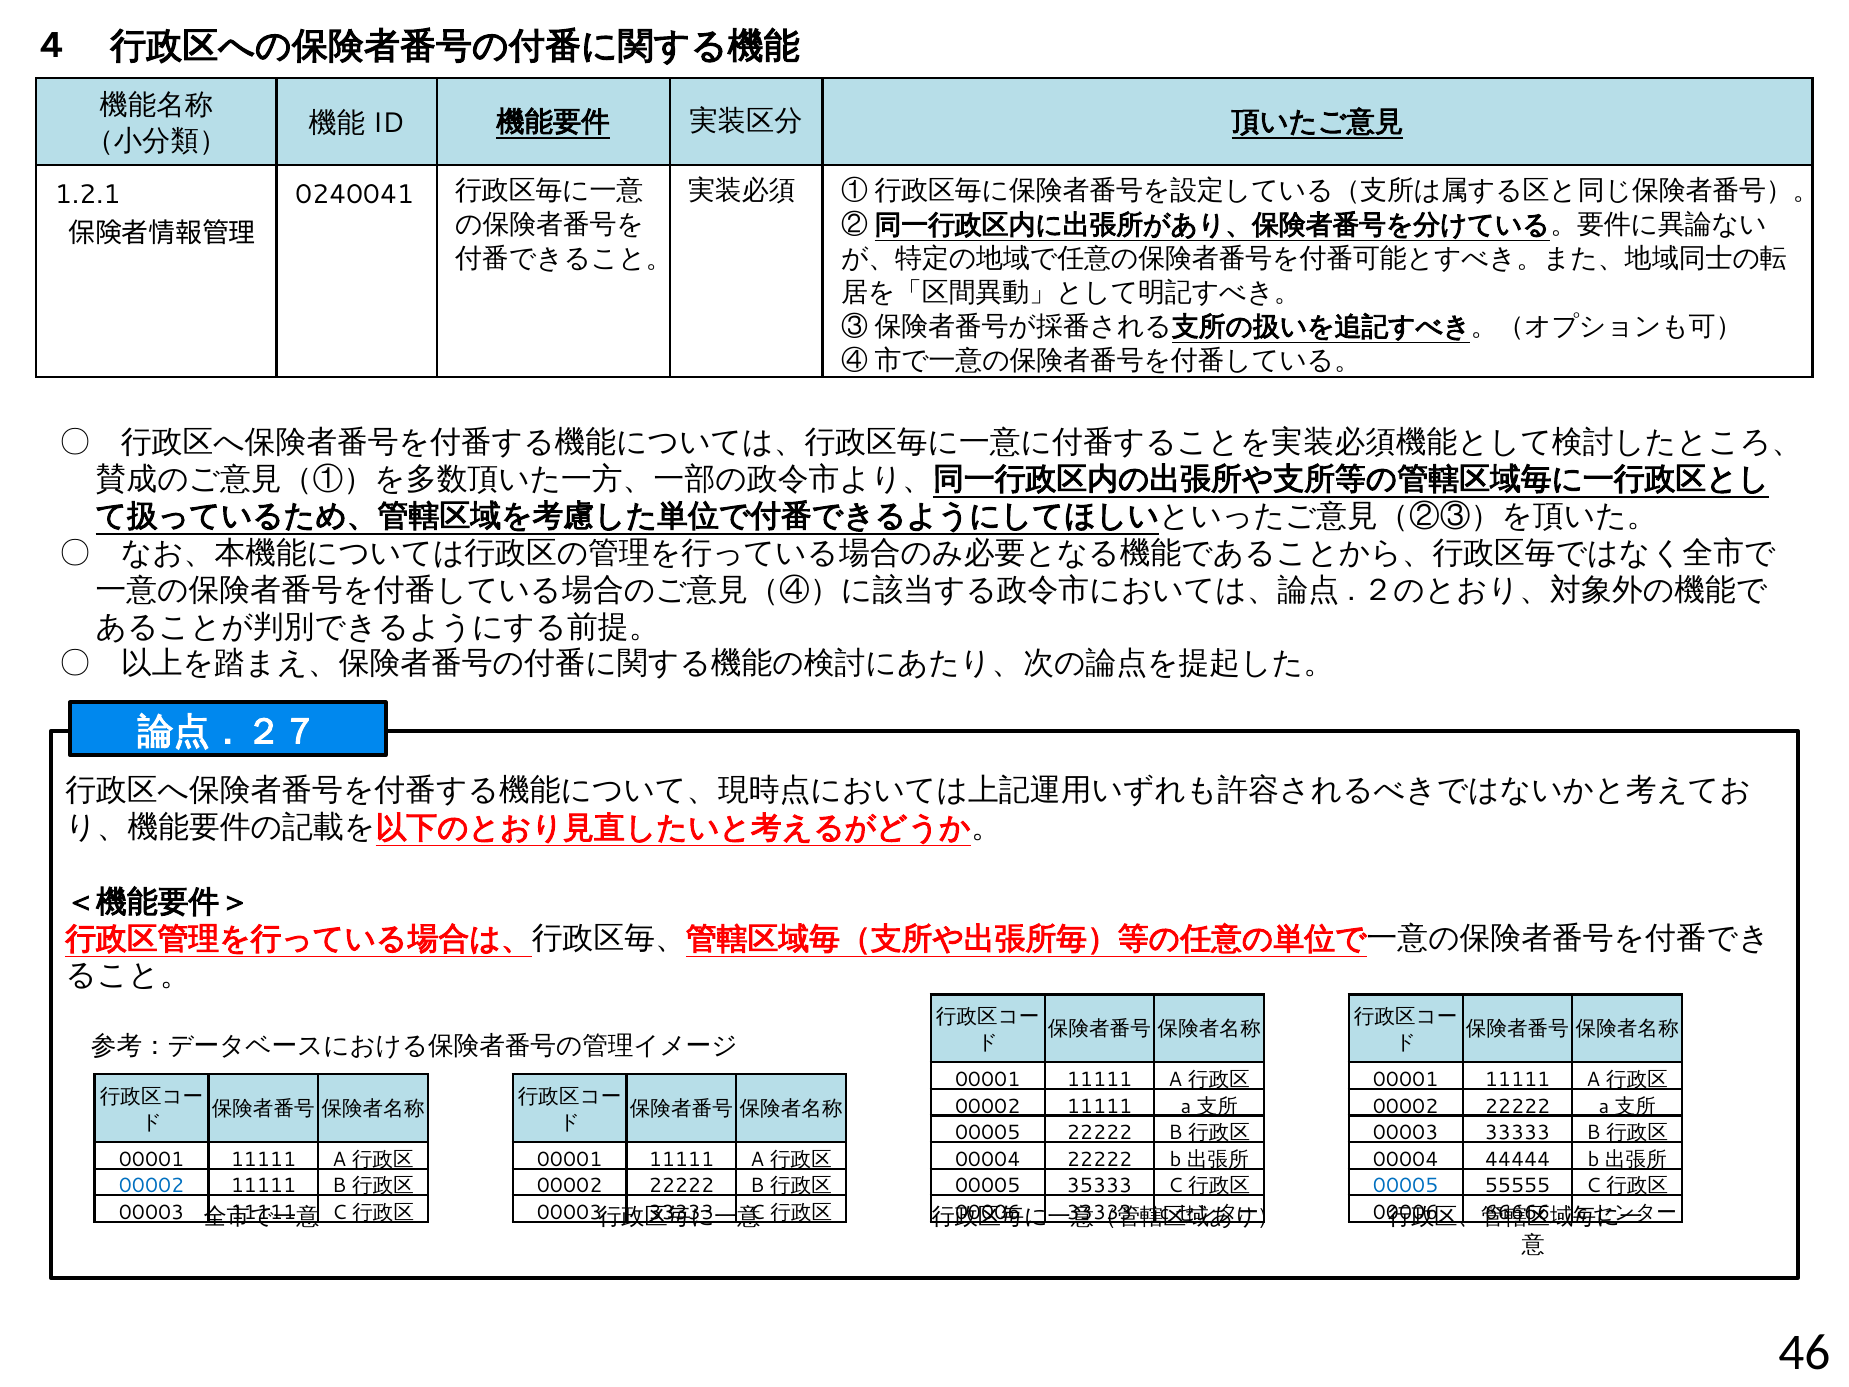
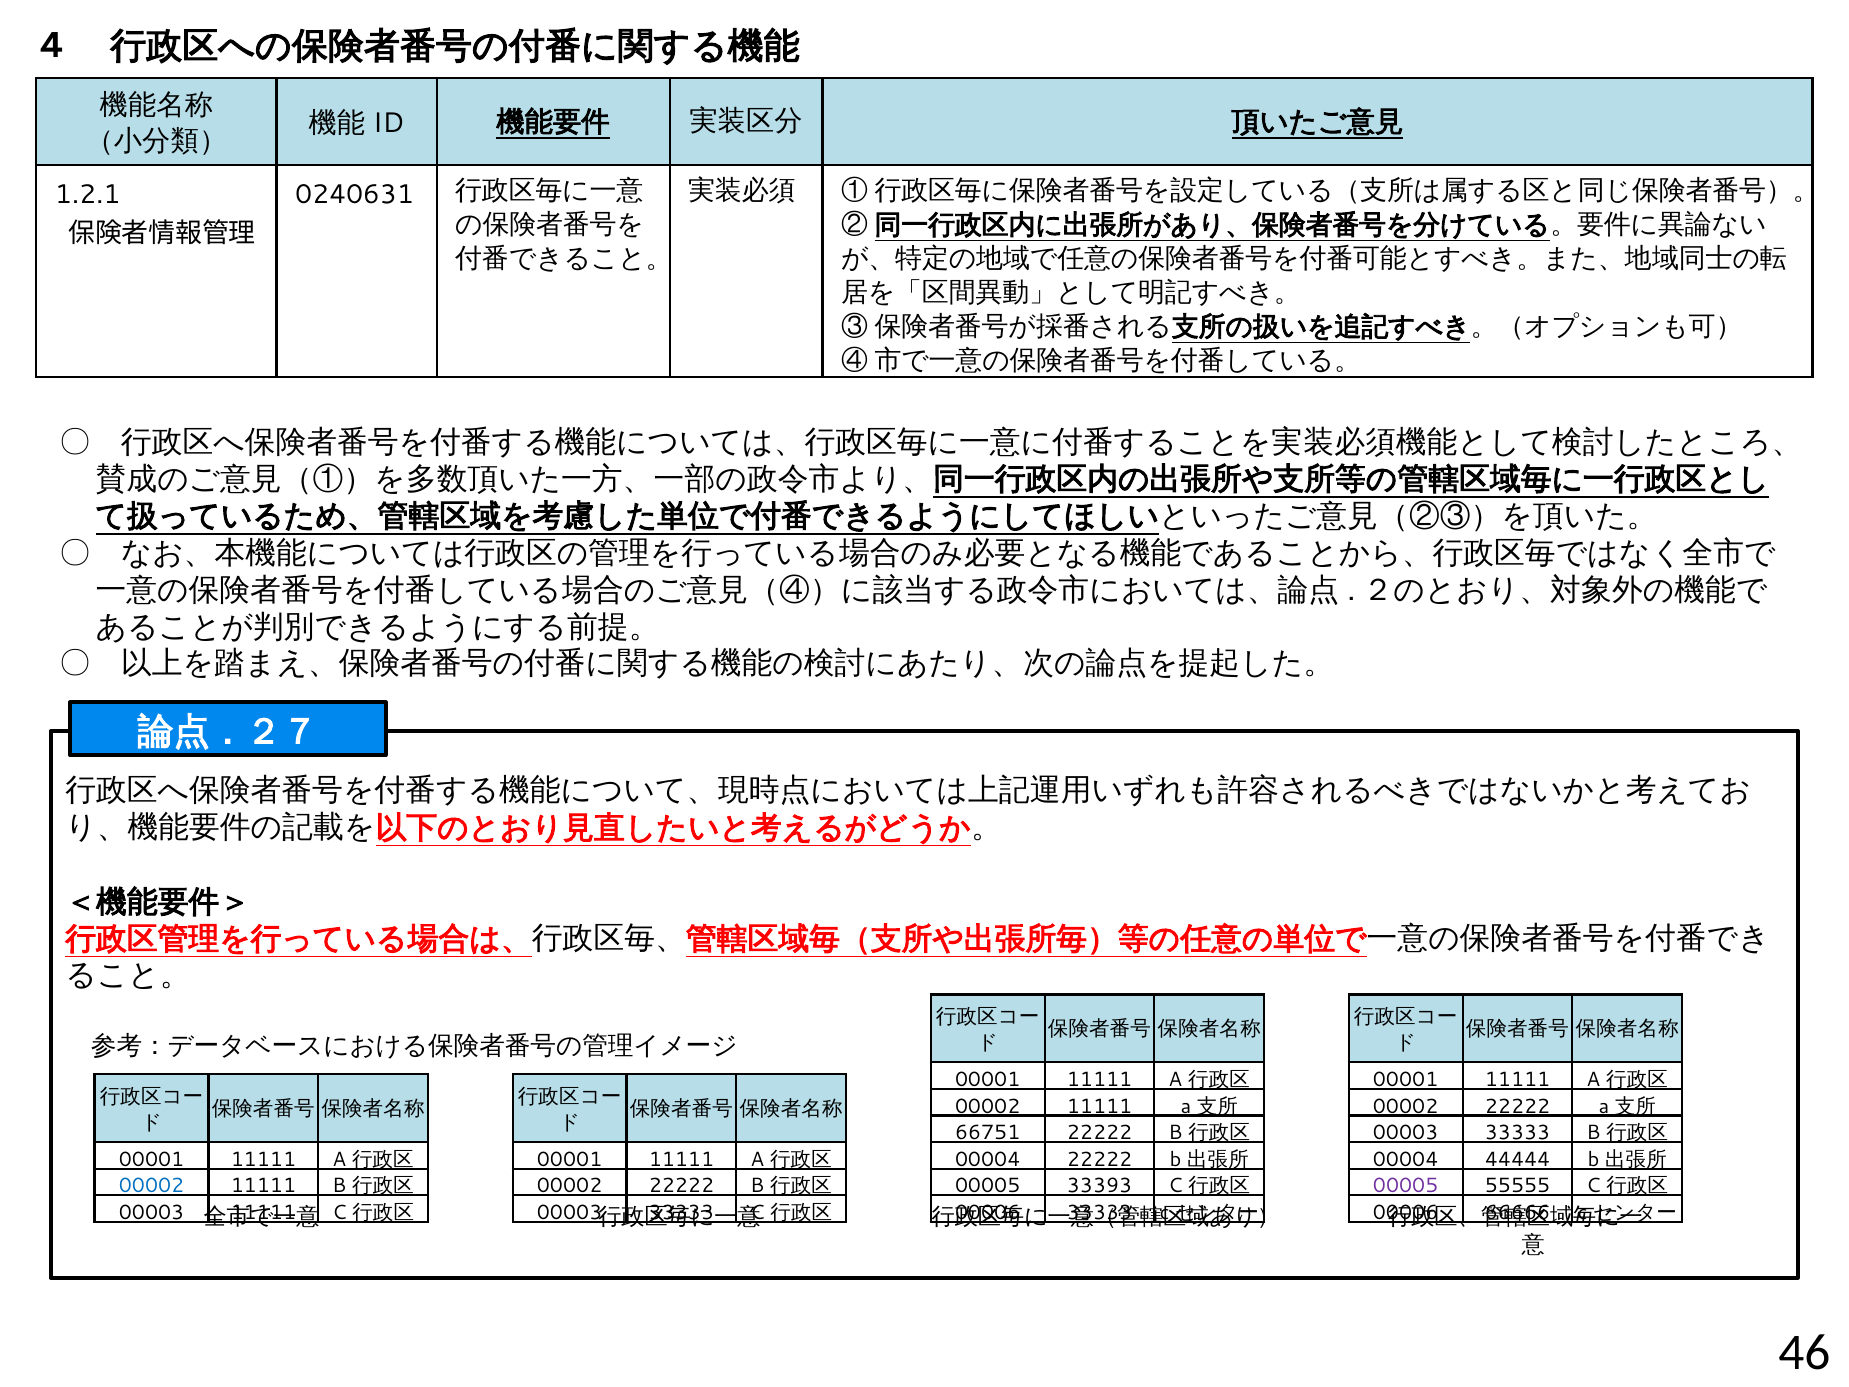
0240041: 0240041 -> 0240631 (355, 194)
00005: 00005 -> 66751 (988, 1133)
35333: 35333 -> 33393 (1100, 1186)
00005 colour: blue -> purple (1406, 1186)
